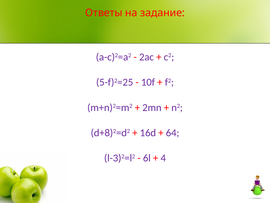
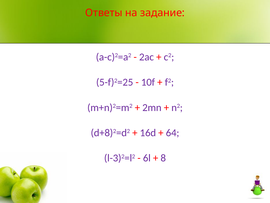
4: 4 -> 8 (163, 158)
